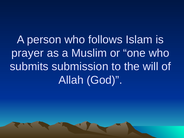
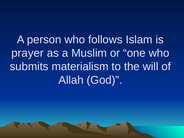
submission: submission -> materialism (80, 67)
